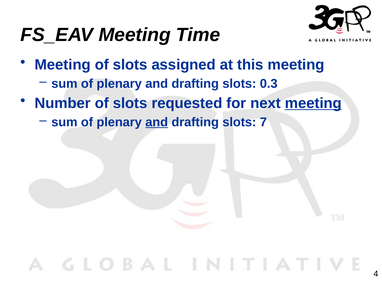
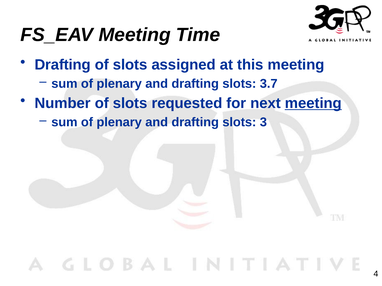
Meeting: Meeting -> Drafting (63, 65)
0.3: 0.3 -> 3.7 (269, 84)
and underline: present -> none (157, 122)
7: 7 -> 3 (263, 122)
